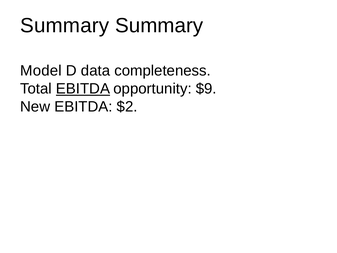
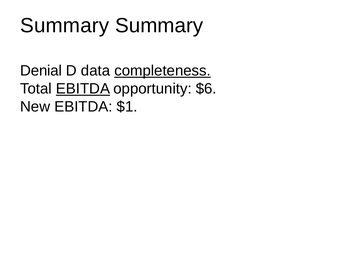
Model: Model -> Denial (41, 71)
completeness underline: none -> present (163, 71)
$9: $9 -> $6 (206, 89)
$2: $2 -> $1 (127, 107)
